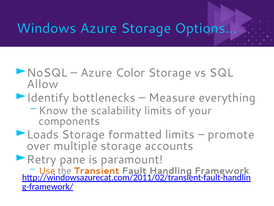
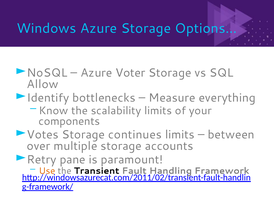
Color: Color -> Voter (130, 73)
Loads: Loads -> Votes (43, 134)
formatted: formatted -> continues (135, 134)
promote: promote -> between (231, 134)
Transient colour: orange -> black (97, 170)
